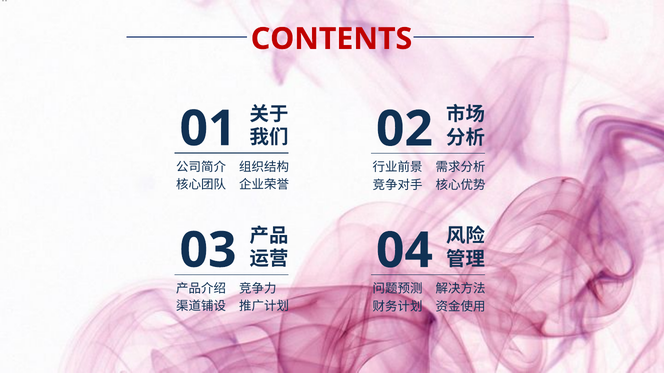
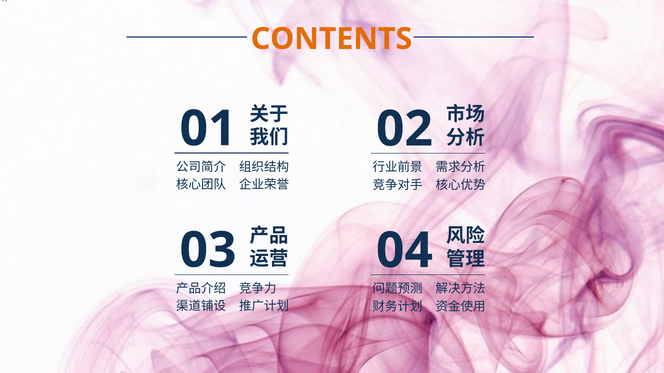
CONTENTS colour: red -> orange (331, 39)
